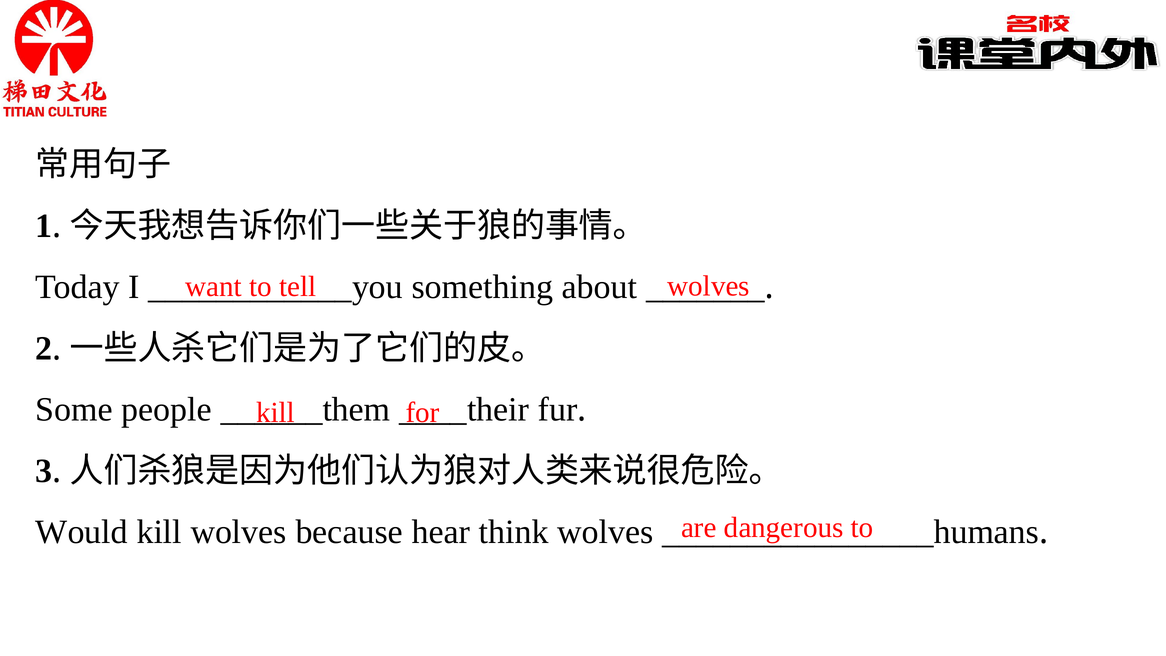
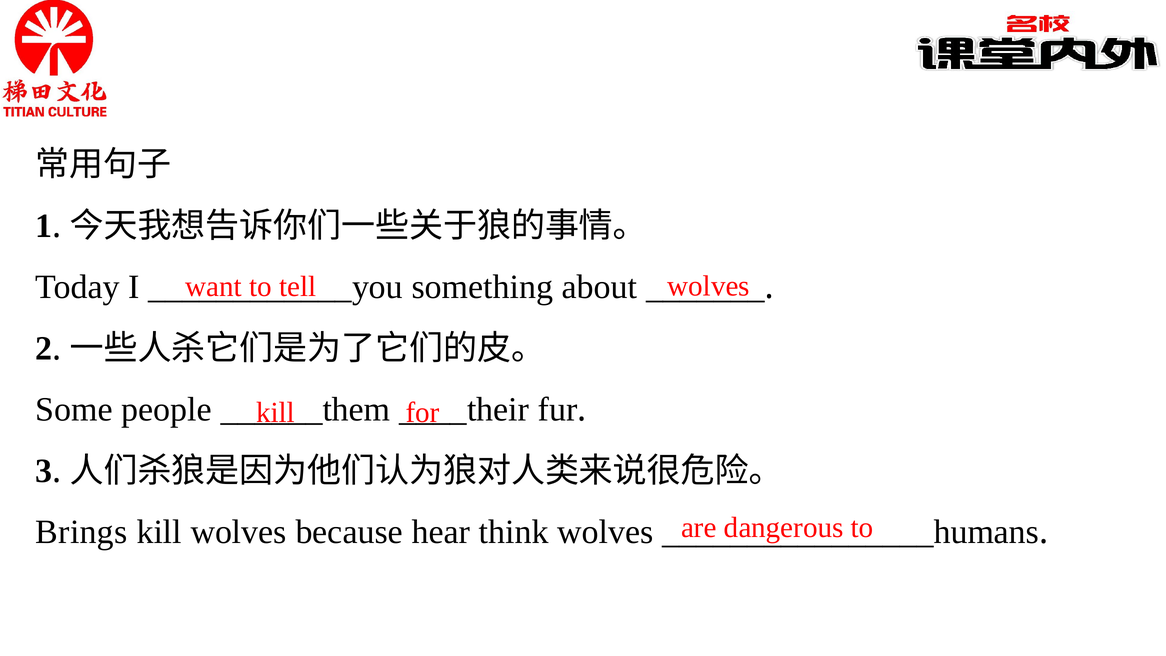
Would: Would -> Brings (81, 532)
